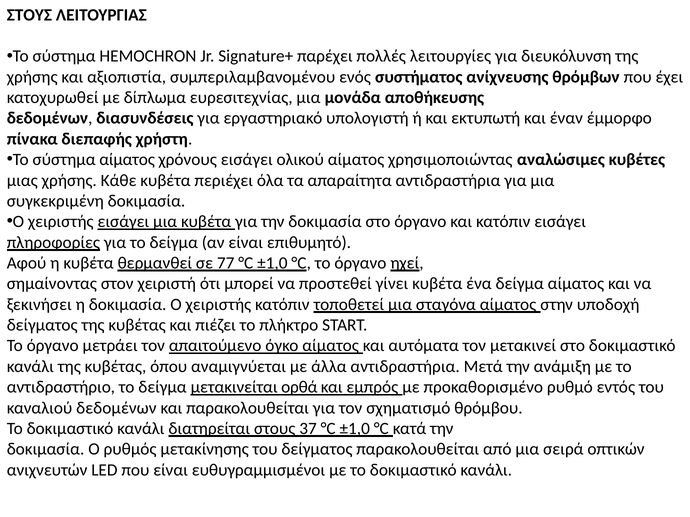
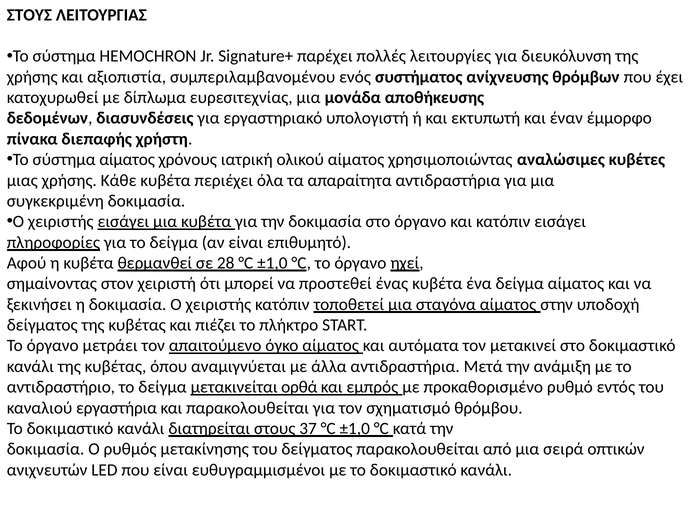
χρόνους εισάγει: εισάγει -> ιατρική (247, 160)
77: 77 -> 28 (226, 263)
γίνει: γίνει -> ένας (392, 284)
καναλιού δεδοµένων: δεδοµένων -> εργαστήρια (116, 408)
